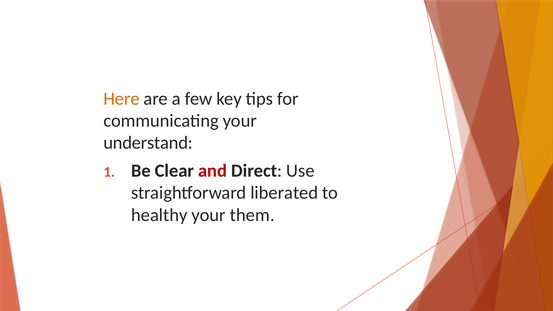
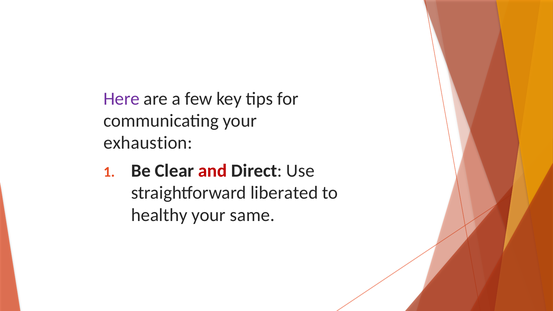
Here colour: orange -> purple (122, 99)
understand: understand -> exhaustion (148, 143)
them: them -> same (252, 215)
